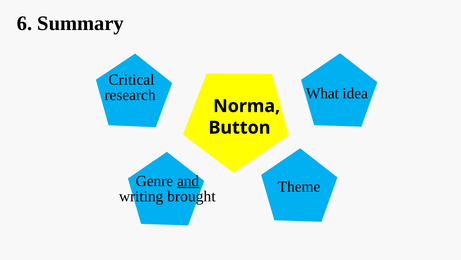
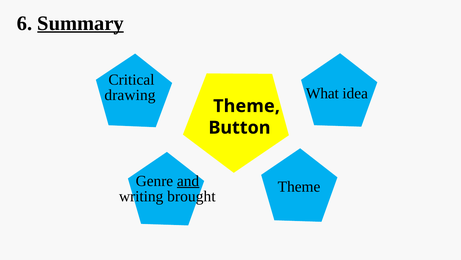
Summary underline: none -> present (81, 23)
research: research -> drawing (130, 95)
Norma: Norma -> Theme (247, 106)
